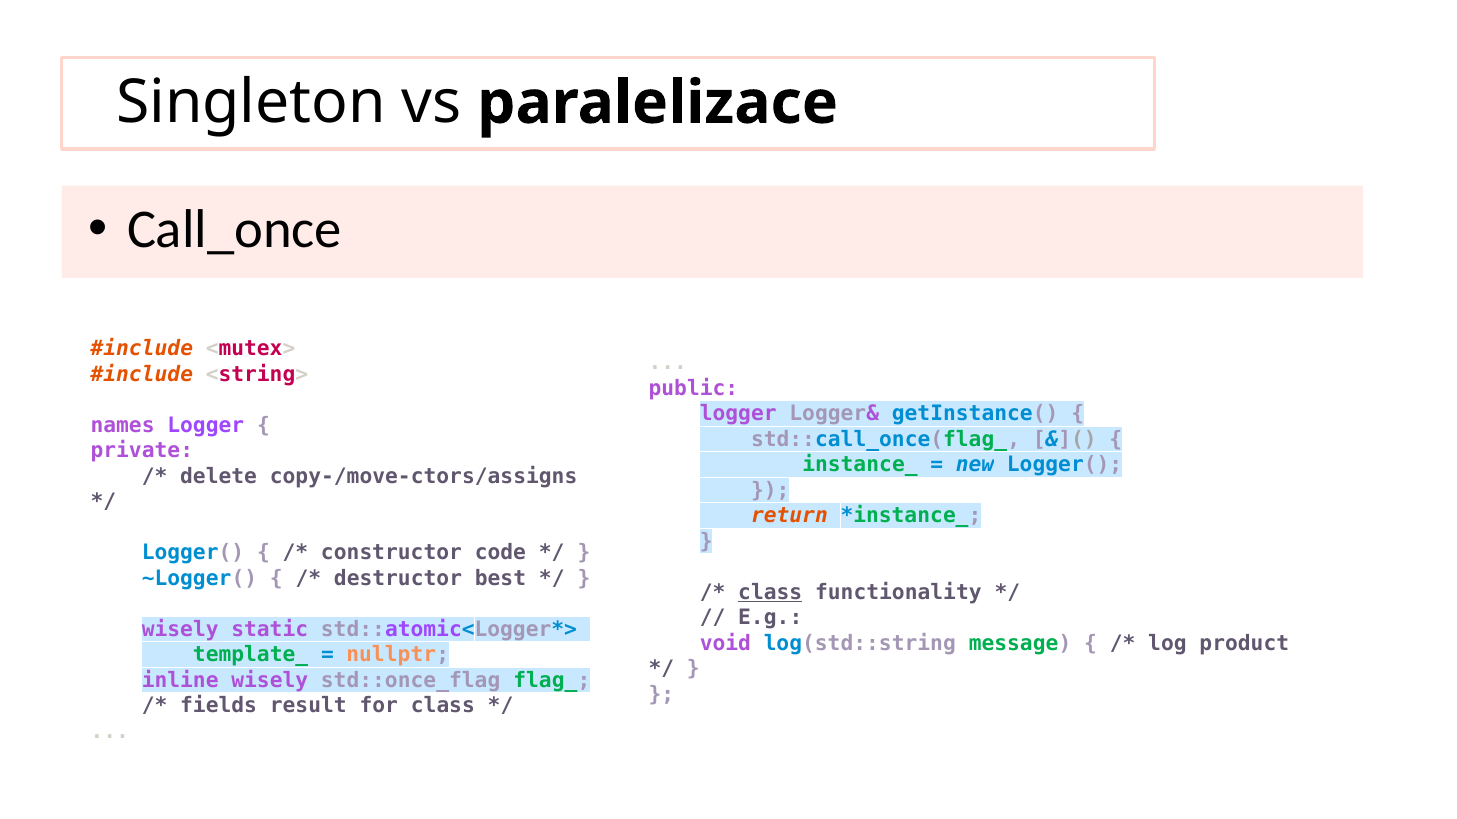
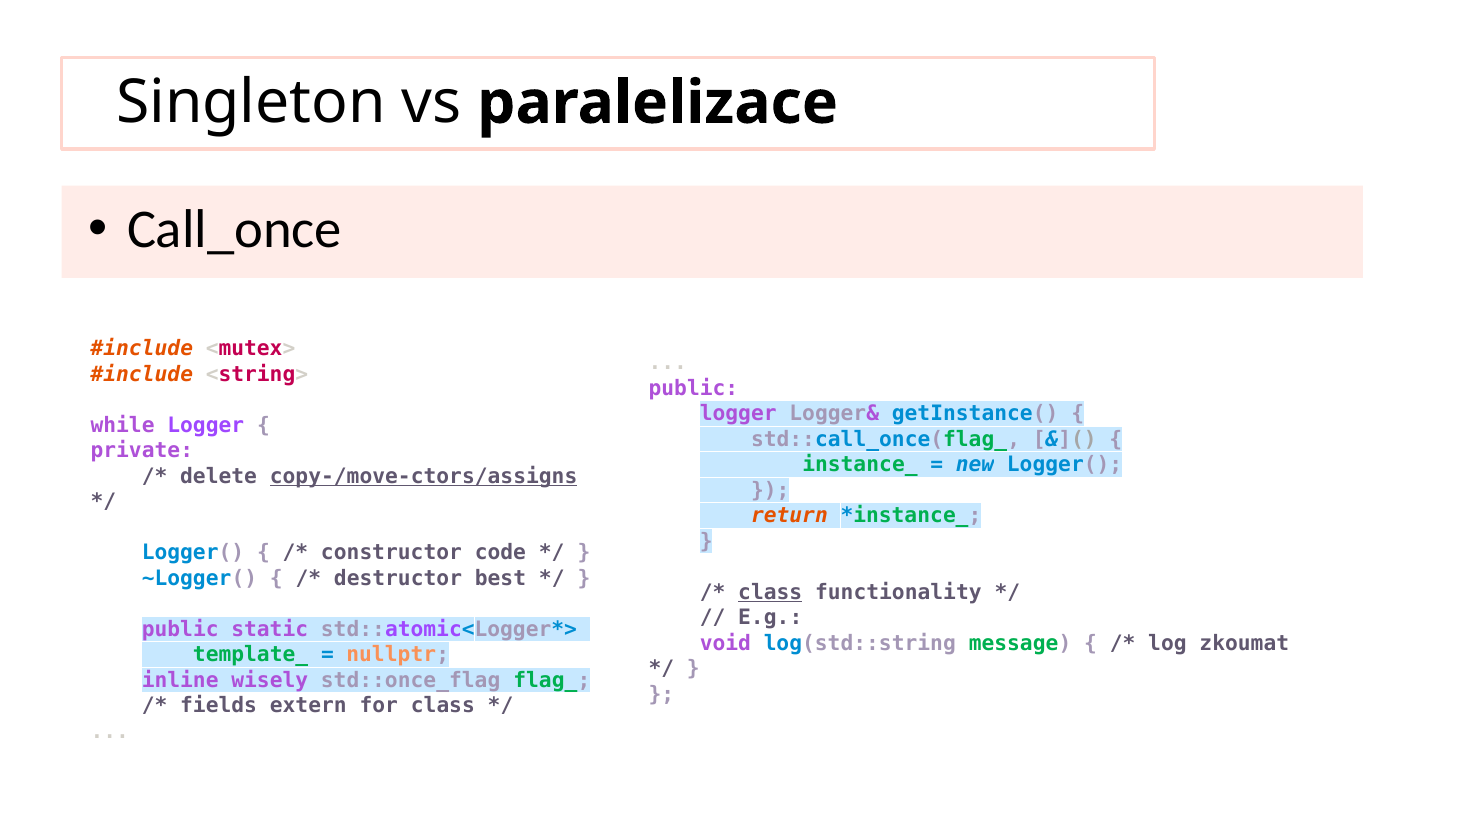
names: names -> while (123, 426)
copy-/move-ctors/assigns underline: none -> present (424, 477)
wisely: wisely -> public (180, 630)
product: product -> zkoumat (1244, 644)
result: result -> extern (308, 706)
